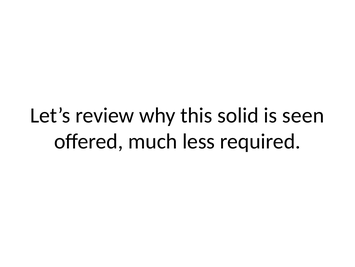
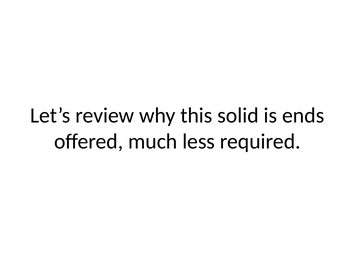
seen: seen -> ends (303, 115)
